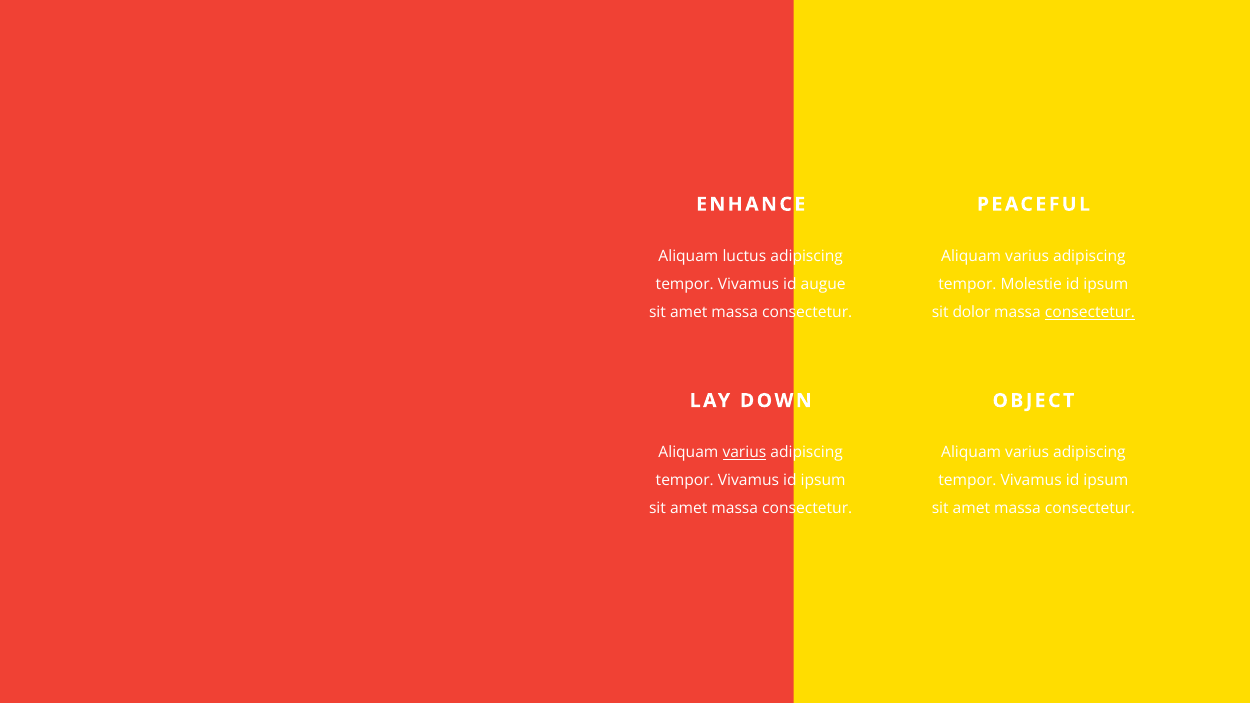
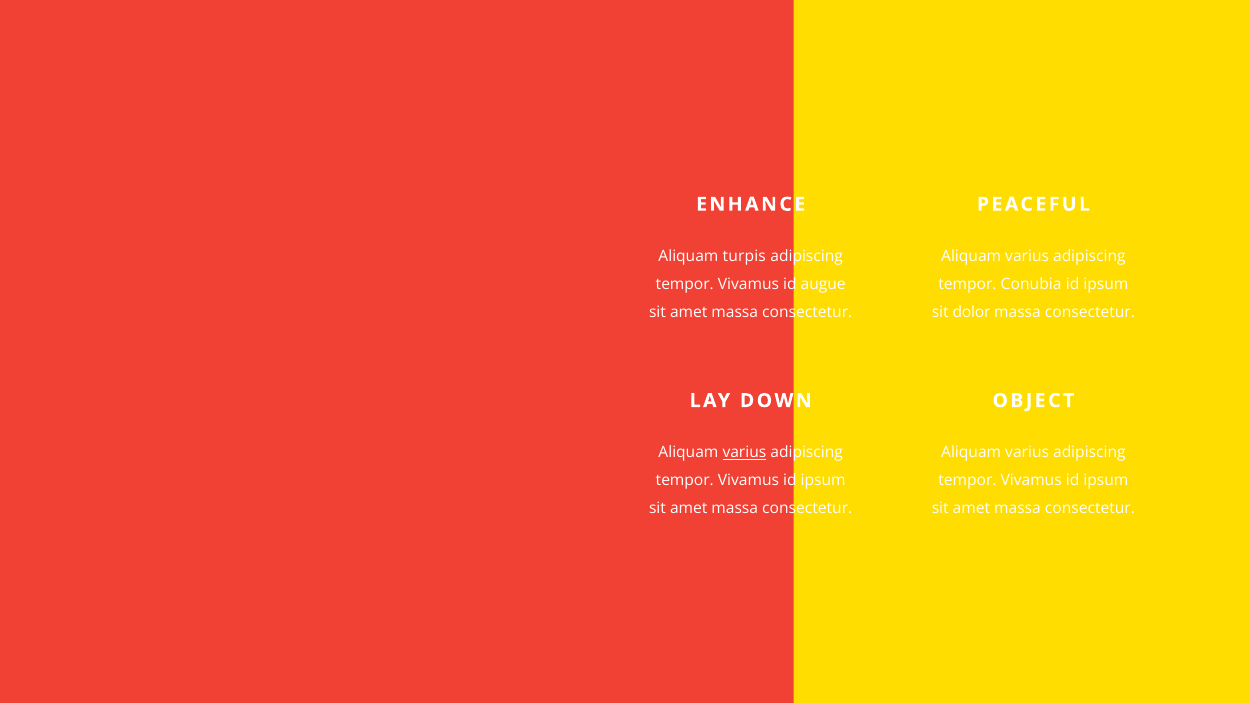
luctus: luctus -> turpis (744, 256)
Molestie: Molestie -> Conubia (1031, 284)
consectetur underline: present -> none (1090, 312)
